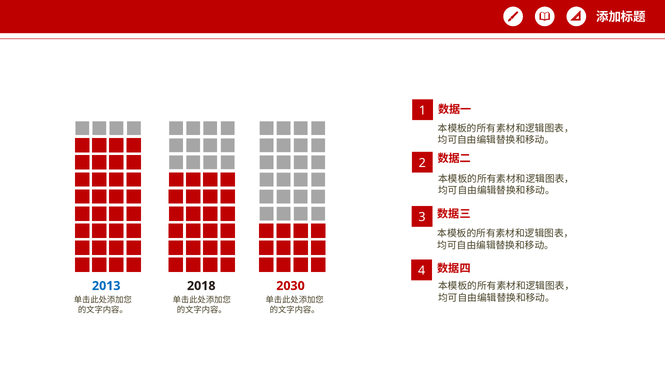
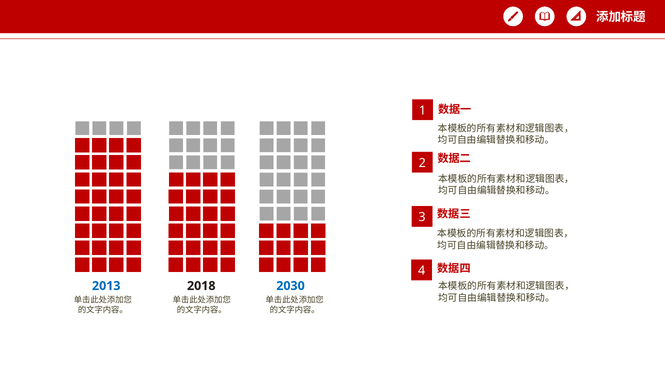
2030 colour: red -> blue (291, 286)
